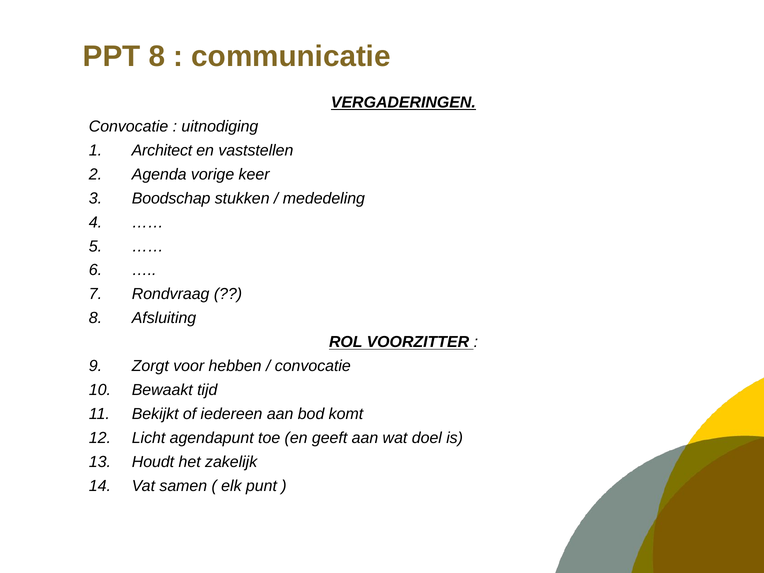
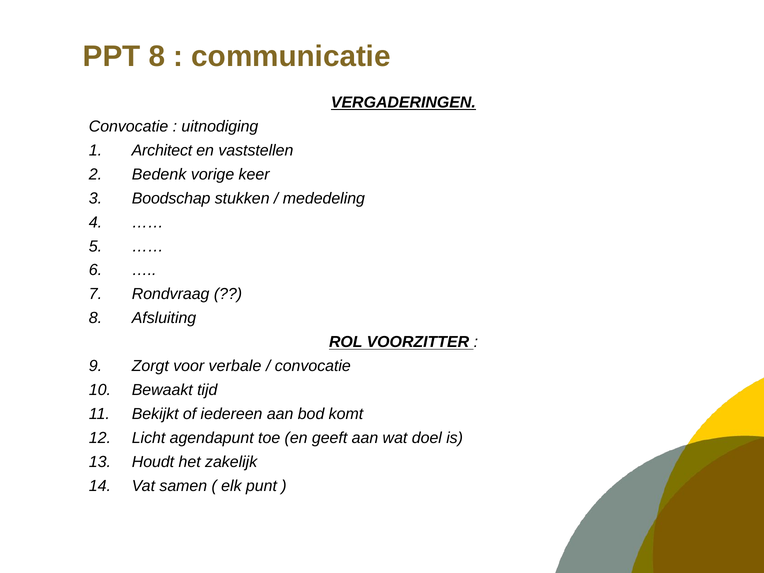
Agenda: Agenda -> Bedenk (159, 174)
hebben: hebben -> verbale (235, 366)
